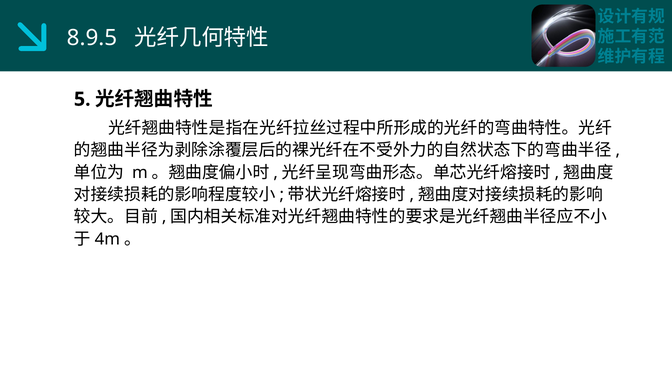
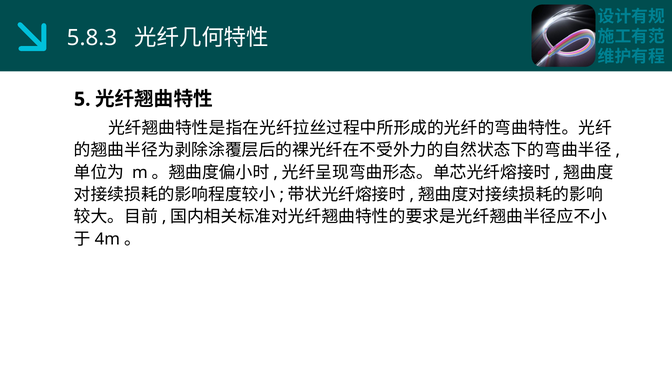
8.9.5: 8.9.5 -> 5.8.3 (92, 38)
